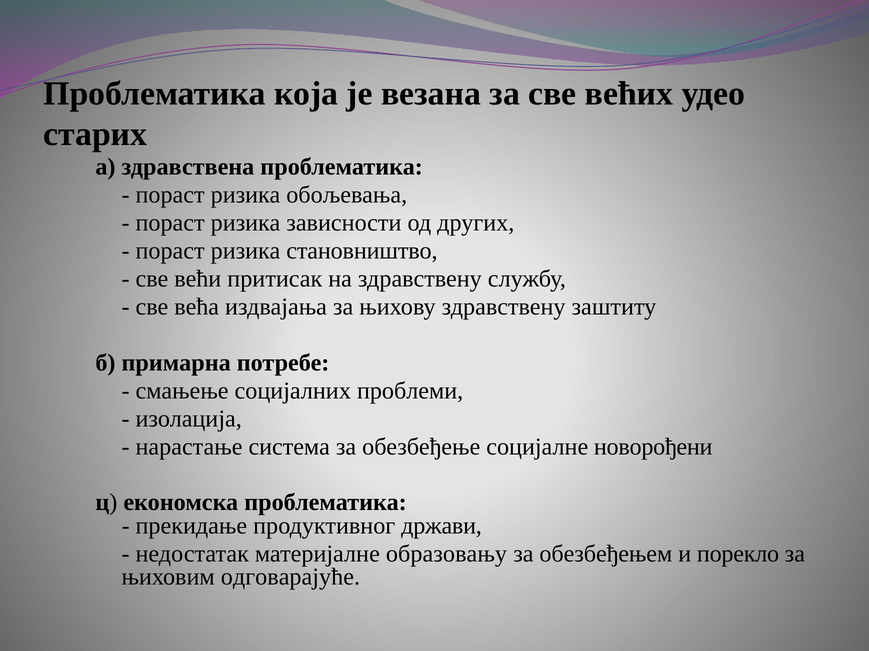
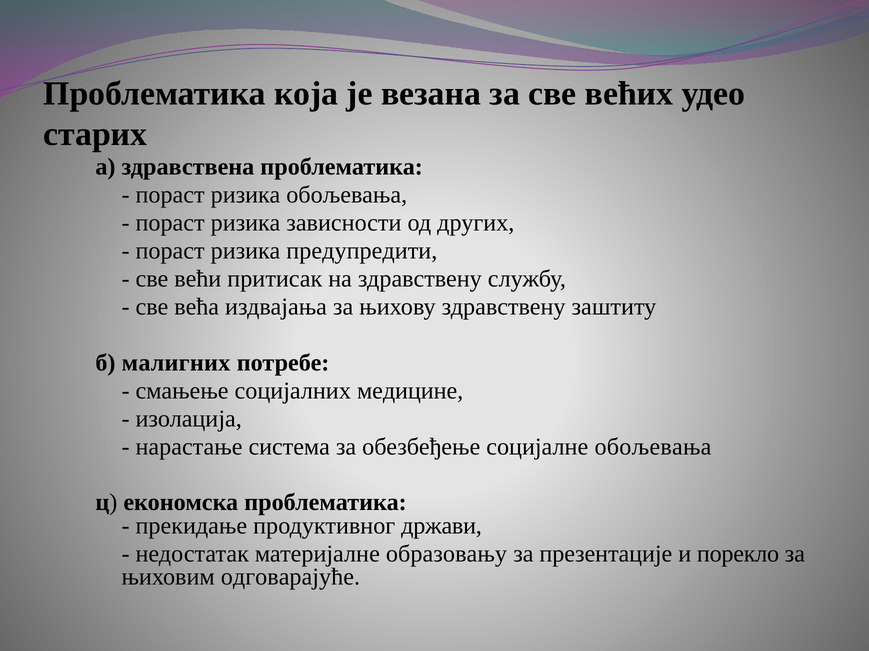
становништво: становништво -> предупредити (362, 251)
примарна: примарна -> малигних (176, 363)
проблеми: проблеми -> медицине (410, 391)
социјалне новорођени: новорођени -> обољевања (653, 447)
обезбеђењем: обезбеђењем -> презентације (606, 554)
